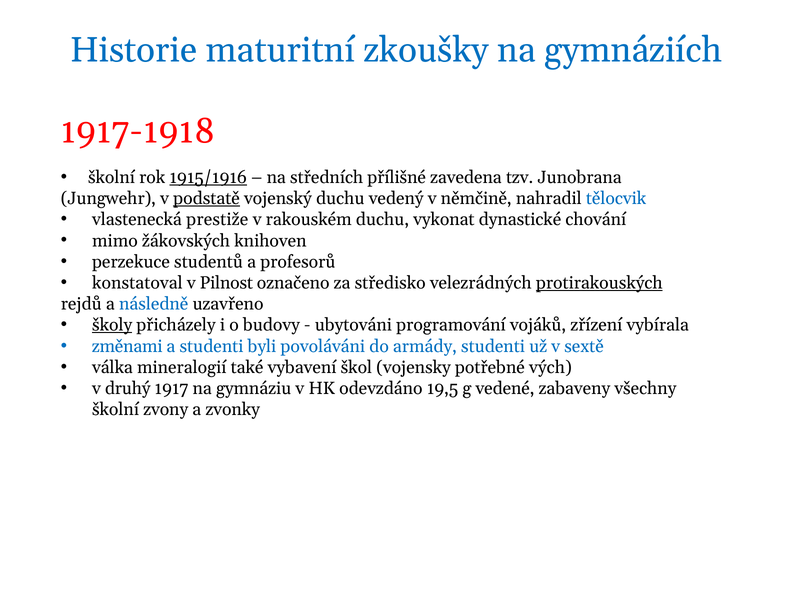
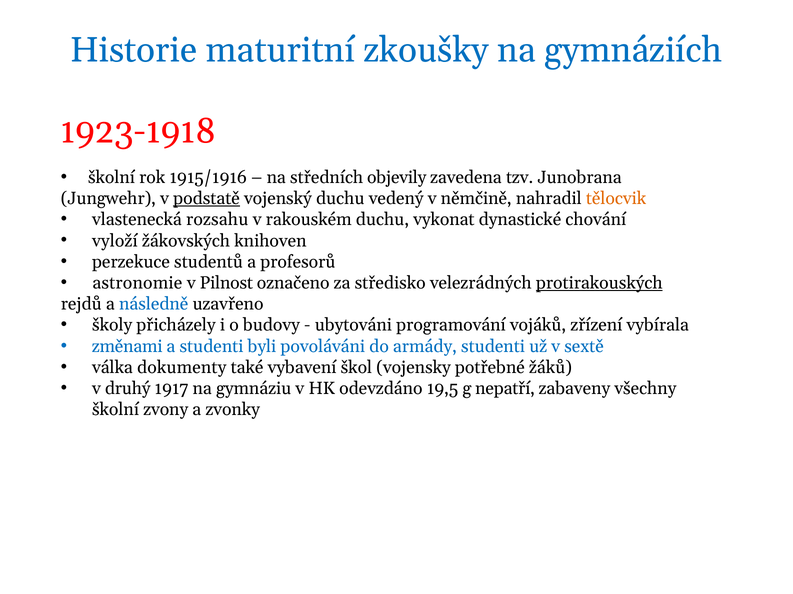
1917-1918: 1917-1918 -> 1923-1918 (138, 131)
1915/1916 underline: present -> none (208, 178)
přílišné: přílišné -> objevily (397, 178)
tělocvik colour: blue -> orange (616, 199)
prestiže: prestiže -> rozsahu (217, 220)
mimo: mimo -> vyloží (115, 241)
konstatoval: konstatoval -> astronomie (137, 283)
školy underline: present -> none (112, 326)
mineralogií: mineralogií -> dokumenty (182, 368)
vých: vých -> žáků (550, 368)
vedené: vedené -> nepatří (505, 389)
